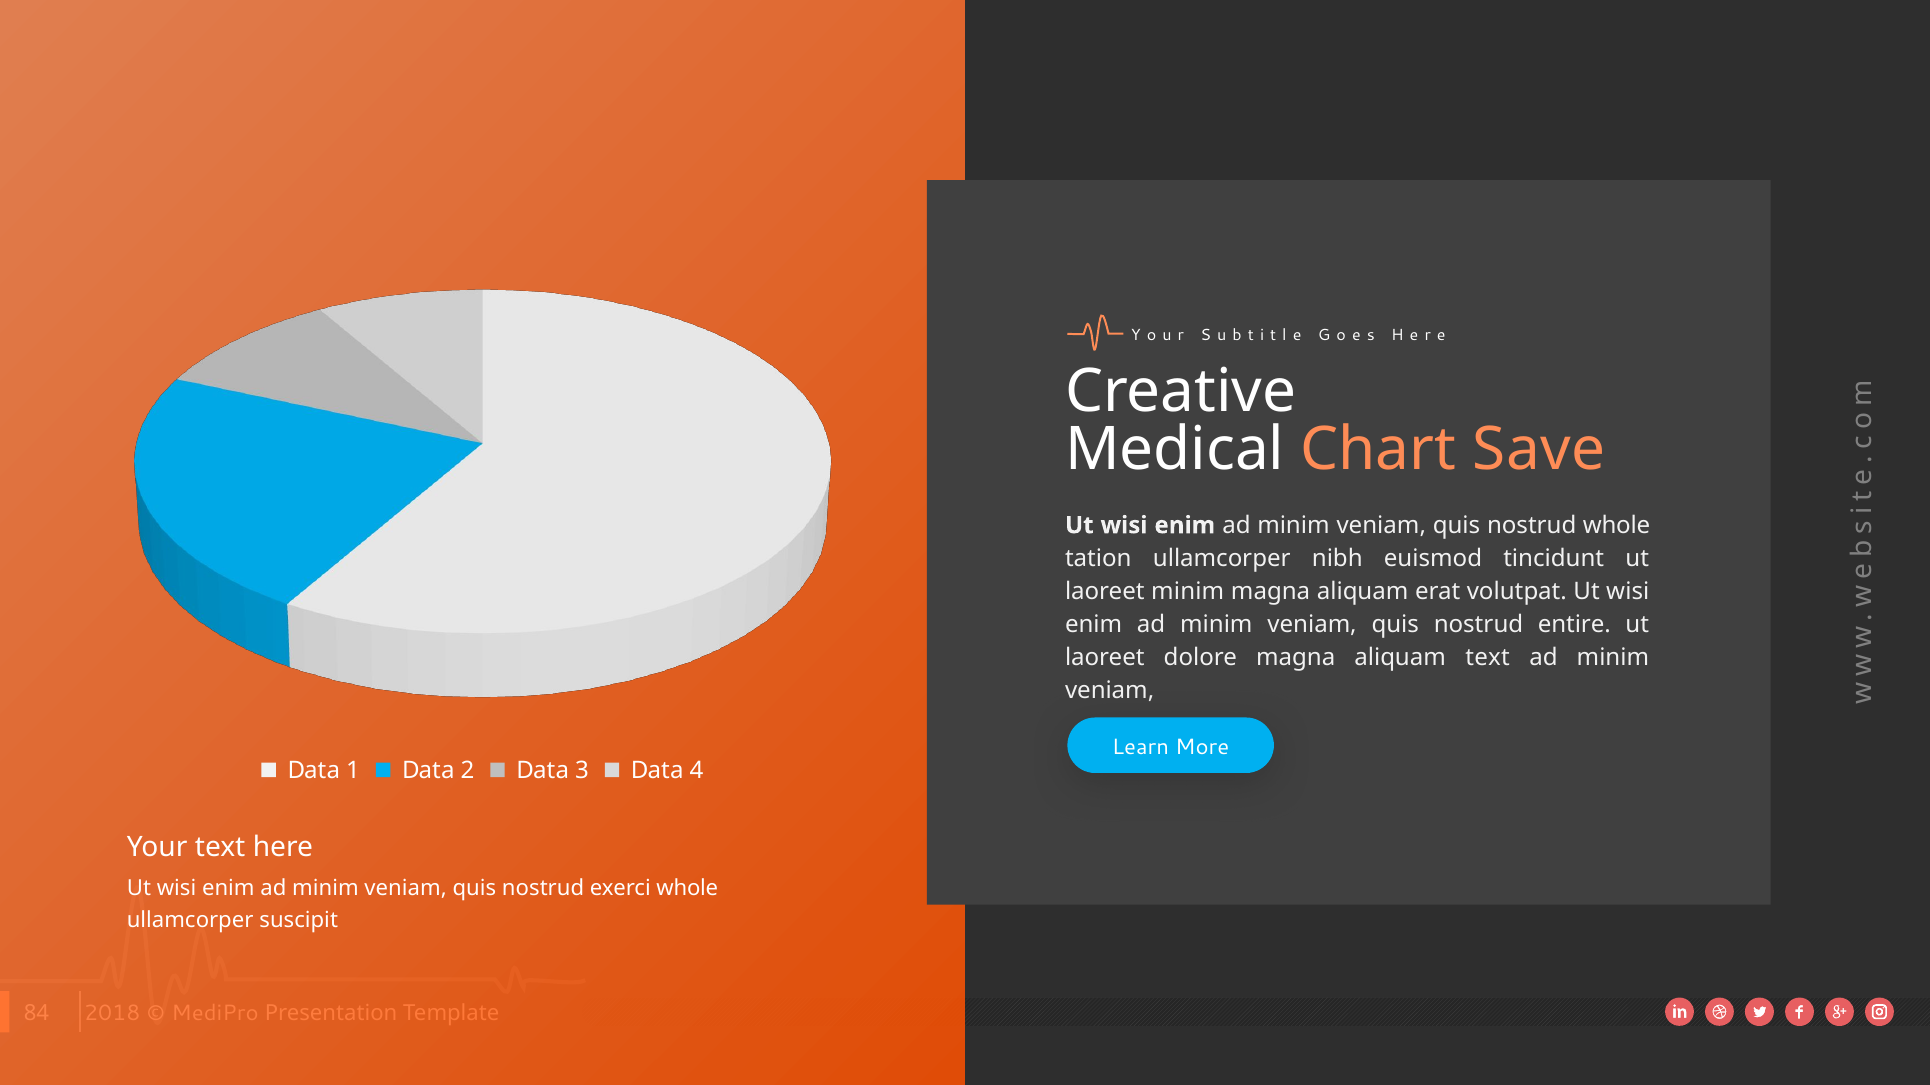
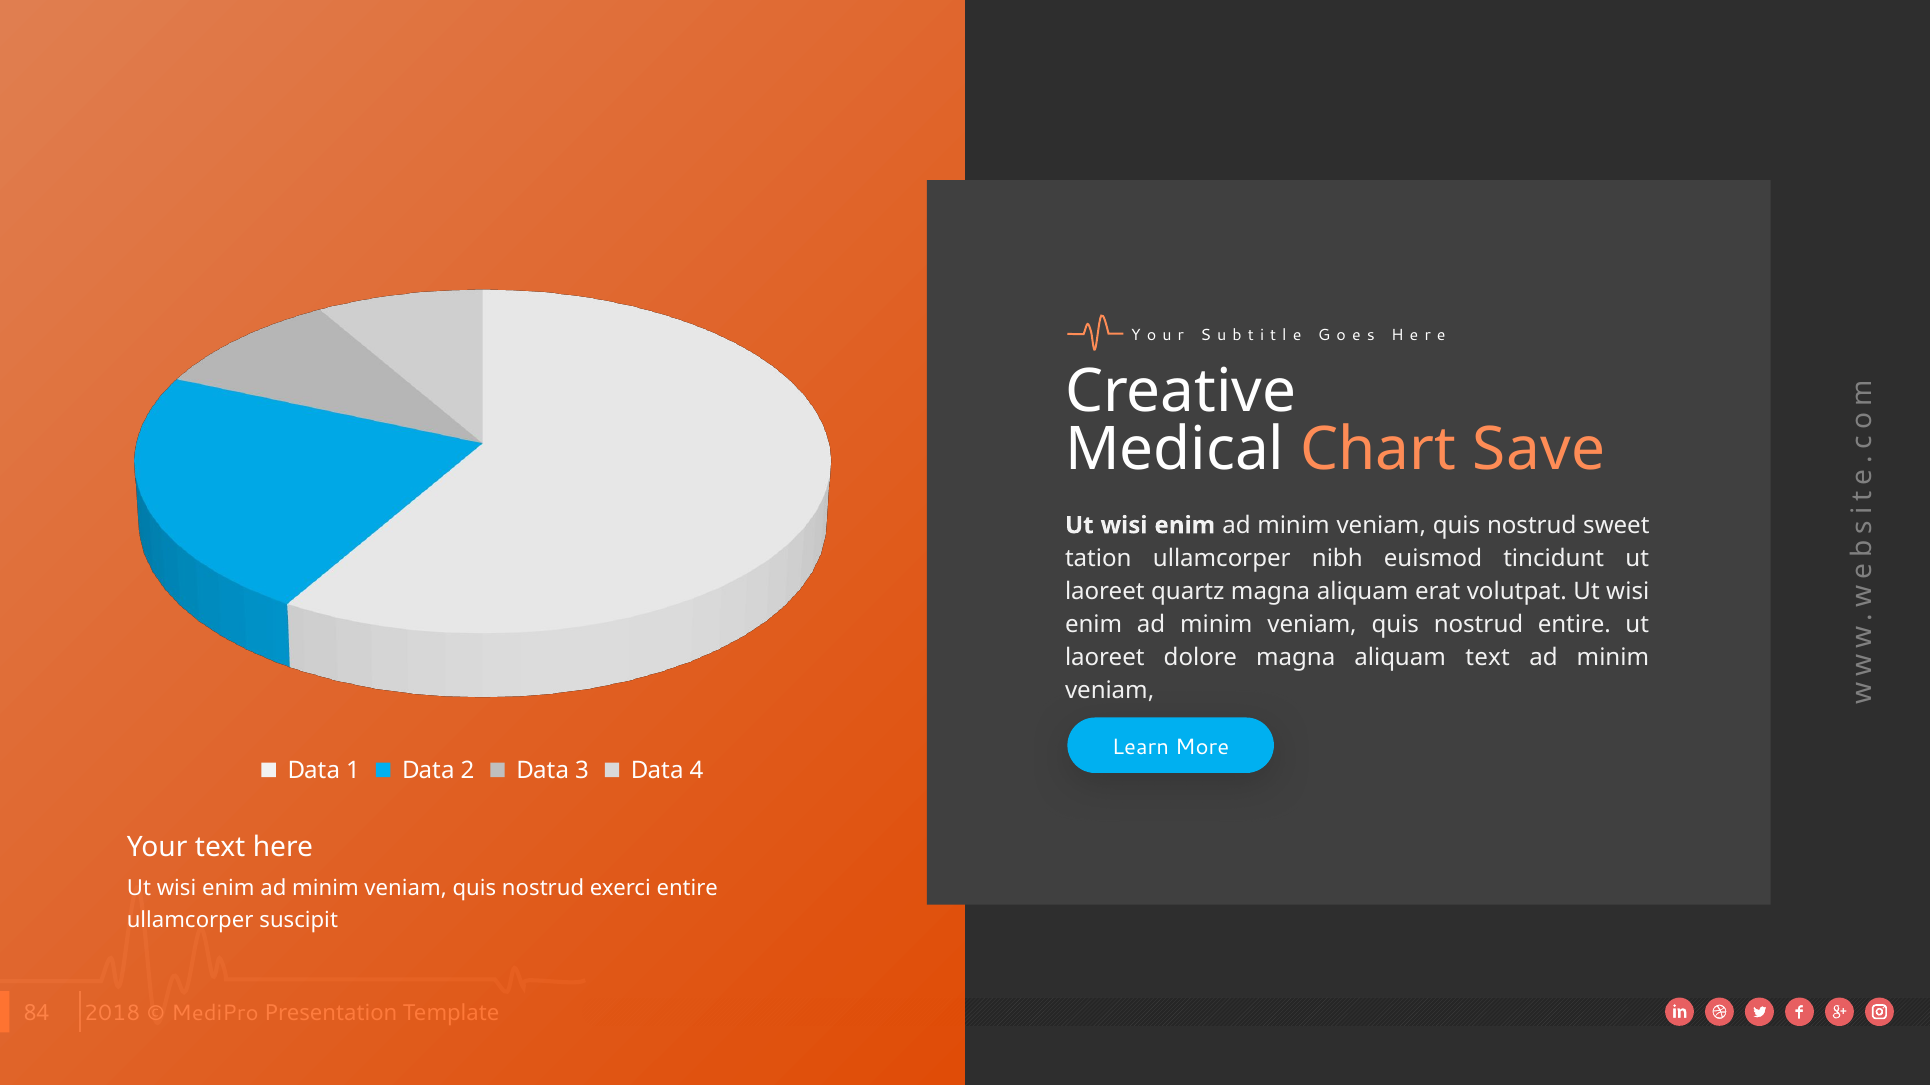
nostrud whole: whole -> sweet (1616, 526)
laoreet minim: minim -> quartz (1188, 592)
exerci whole: whole -> entire (687, 889)
